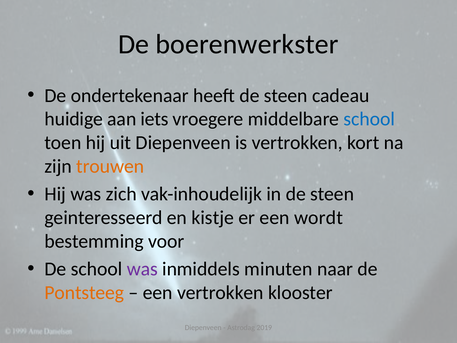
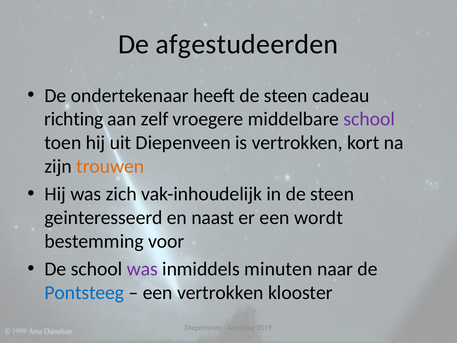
boerenwerkster: boerenwerkster -> afgestudeerden (247, 44)
huidige: huidige -> richting (74, 119)
iets: iets -> zelf (155, 119)
school colour: blue -> purple (369, 119)
kistje: kistje -> naast (213, 218)
Pontsteeg colour: orange -> blue (84, 293)
